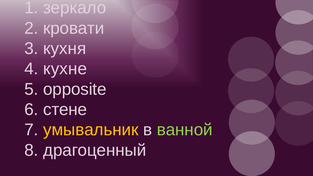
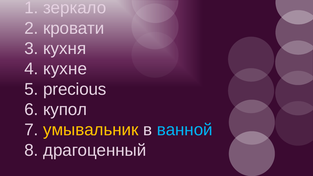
opposite: opposite -> precious (75, 89)
стене: стене -> купол (65, 110)
ванной colour: light green -> light blue (185, 130)
